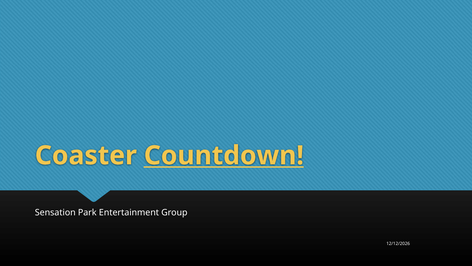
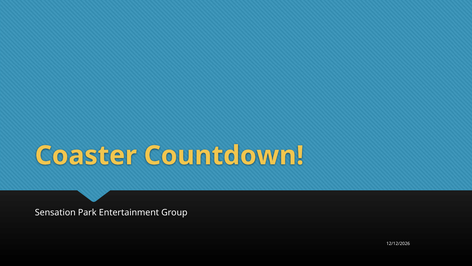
Countdown underline: present -> none (224, 155)
